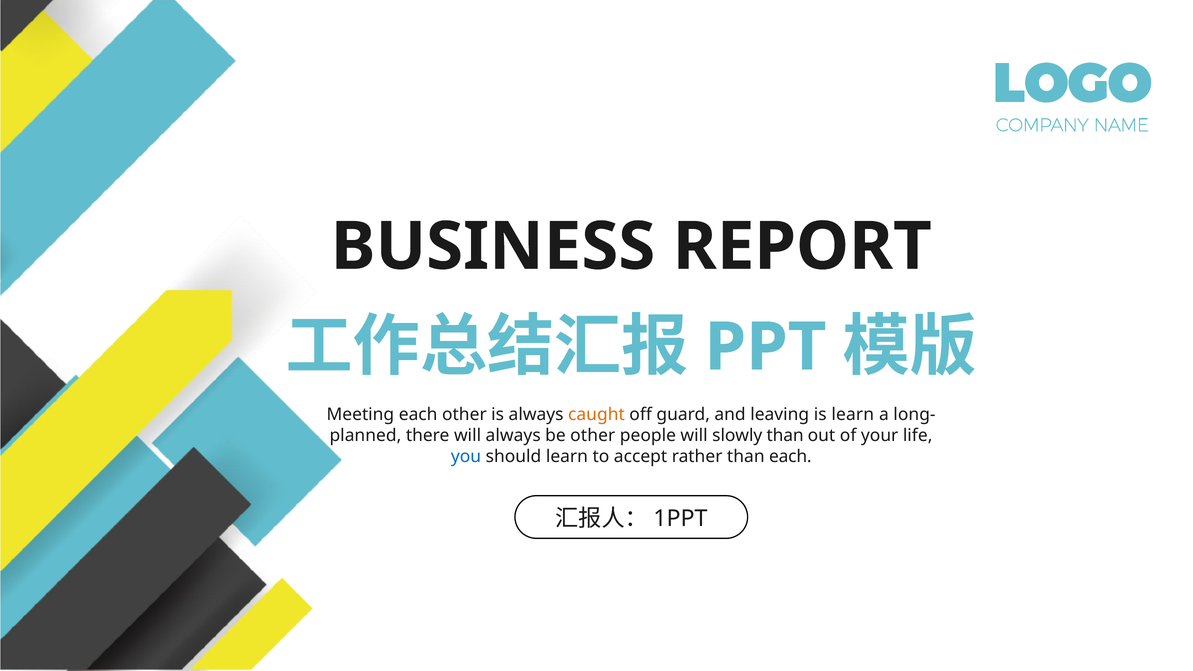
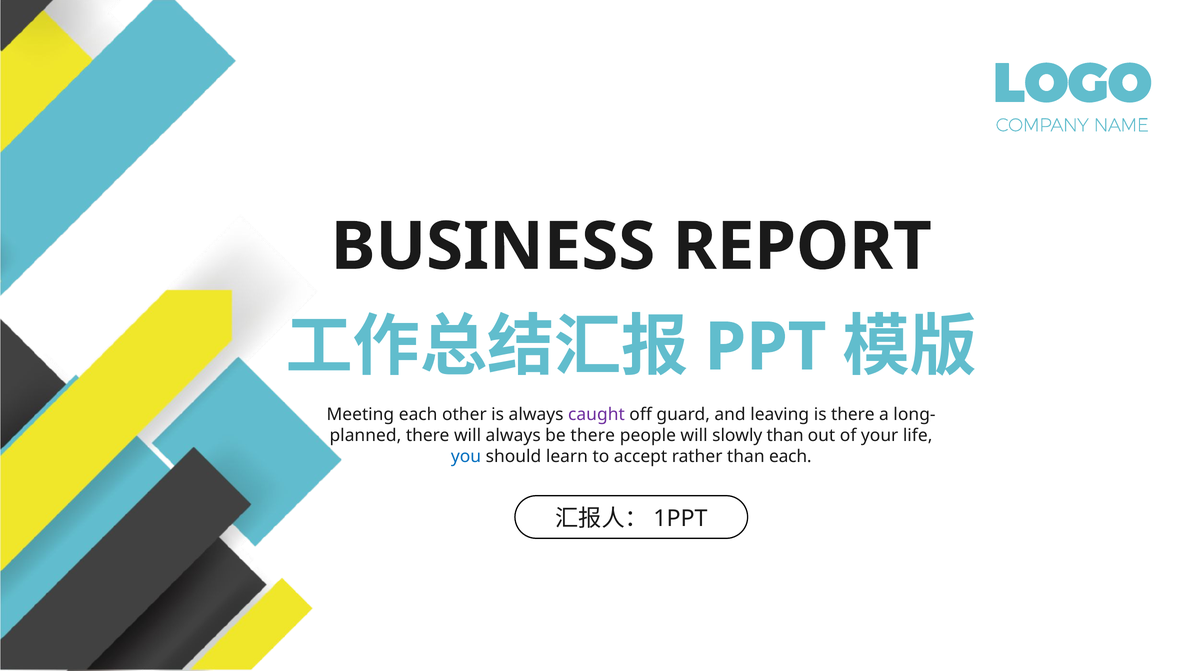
caught colour: orange -> purple (596, 415)
is learn: learn -> there (853, 415)
be other: other -> there (593, 435)
